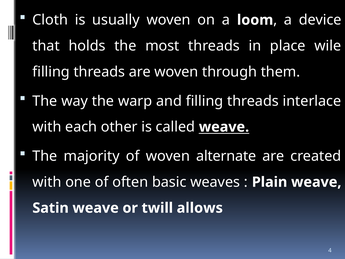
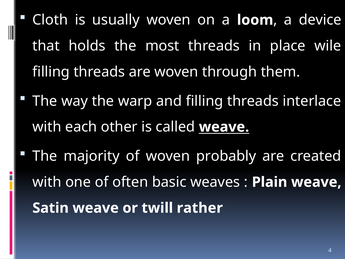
alternate: alternate -> probably (226, 156)
allows: allows -> rather (200, 208)
